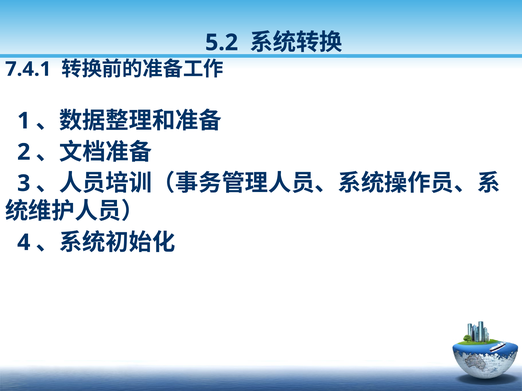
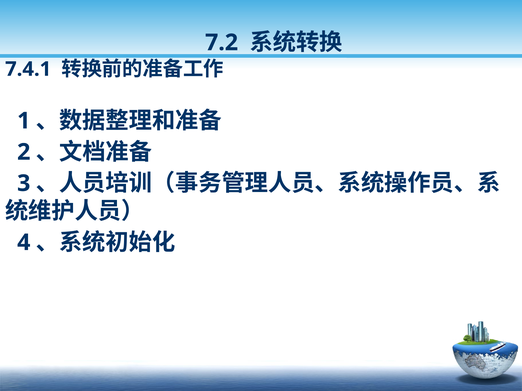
5.2: 5.2 -> 7.2 (222, 43)
